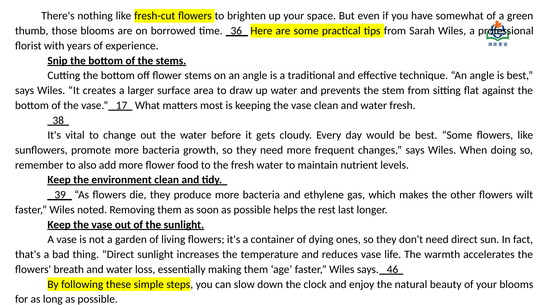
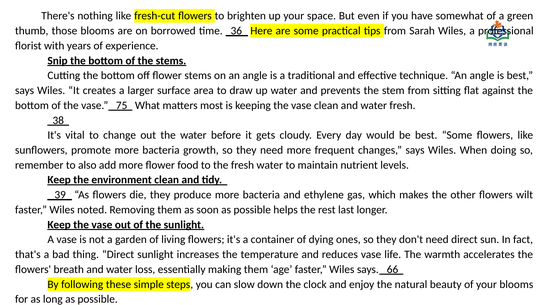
17: 17 -> 75 (122, 105)
46: 46 -> 66 (393, 269)
